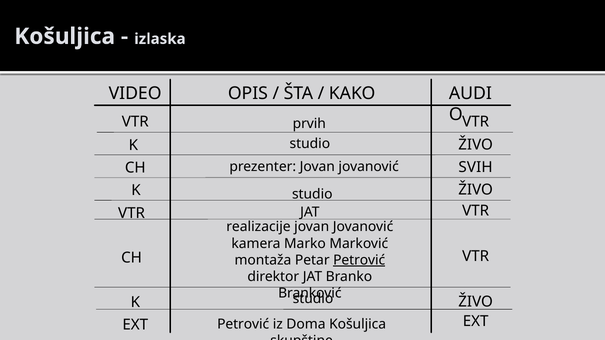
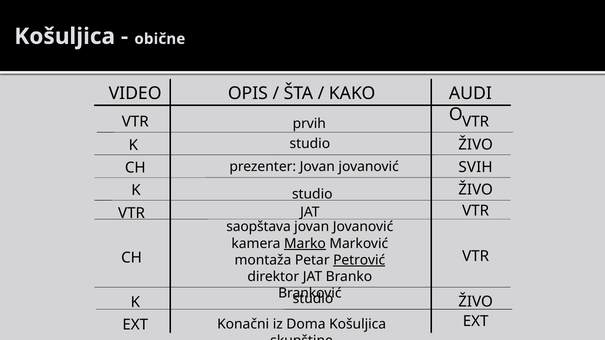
izlaska: izlaska -> obične (160, 39)
realizacije: realizacije -> saopštava (259, 227)
Marko underline: none -> present (305, 244)
Petrović: Petrović -> Konačni (243, 324)
